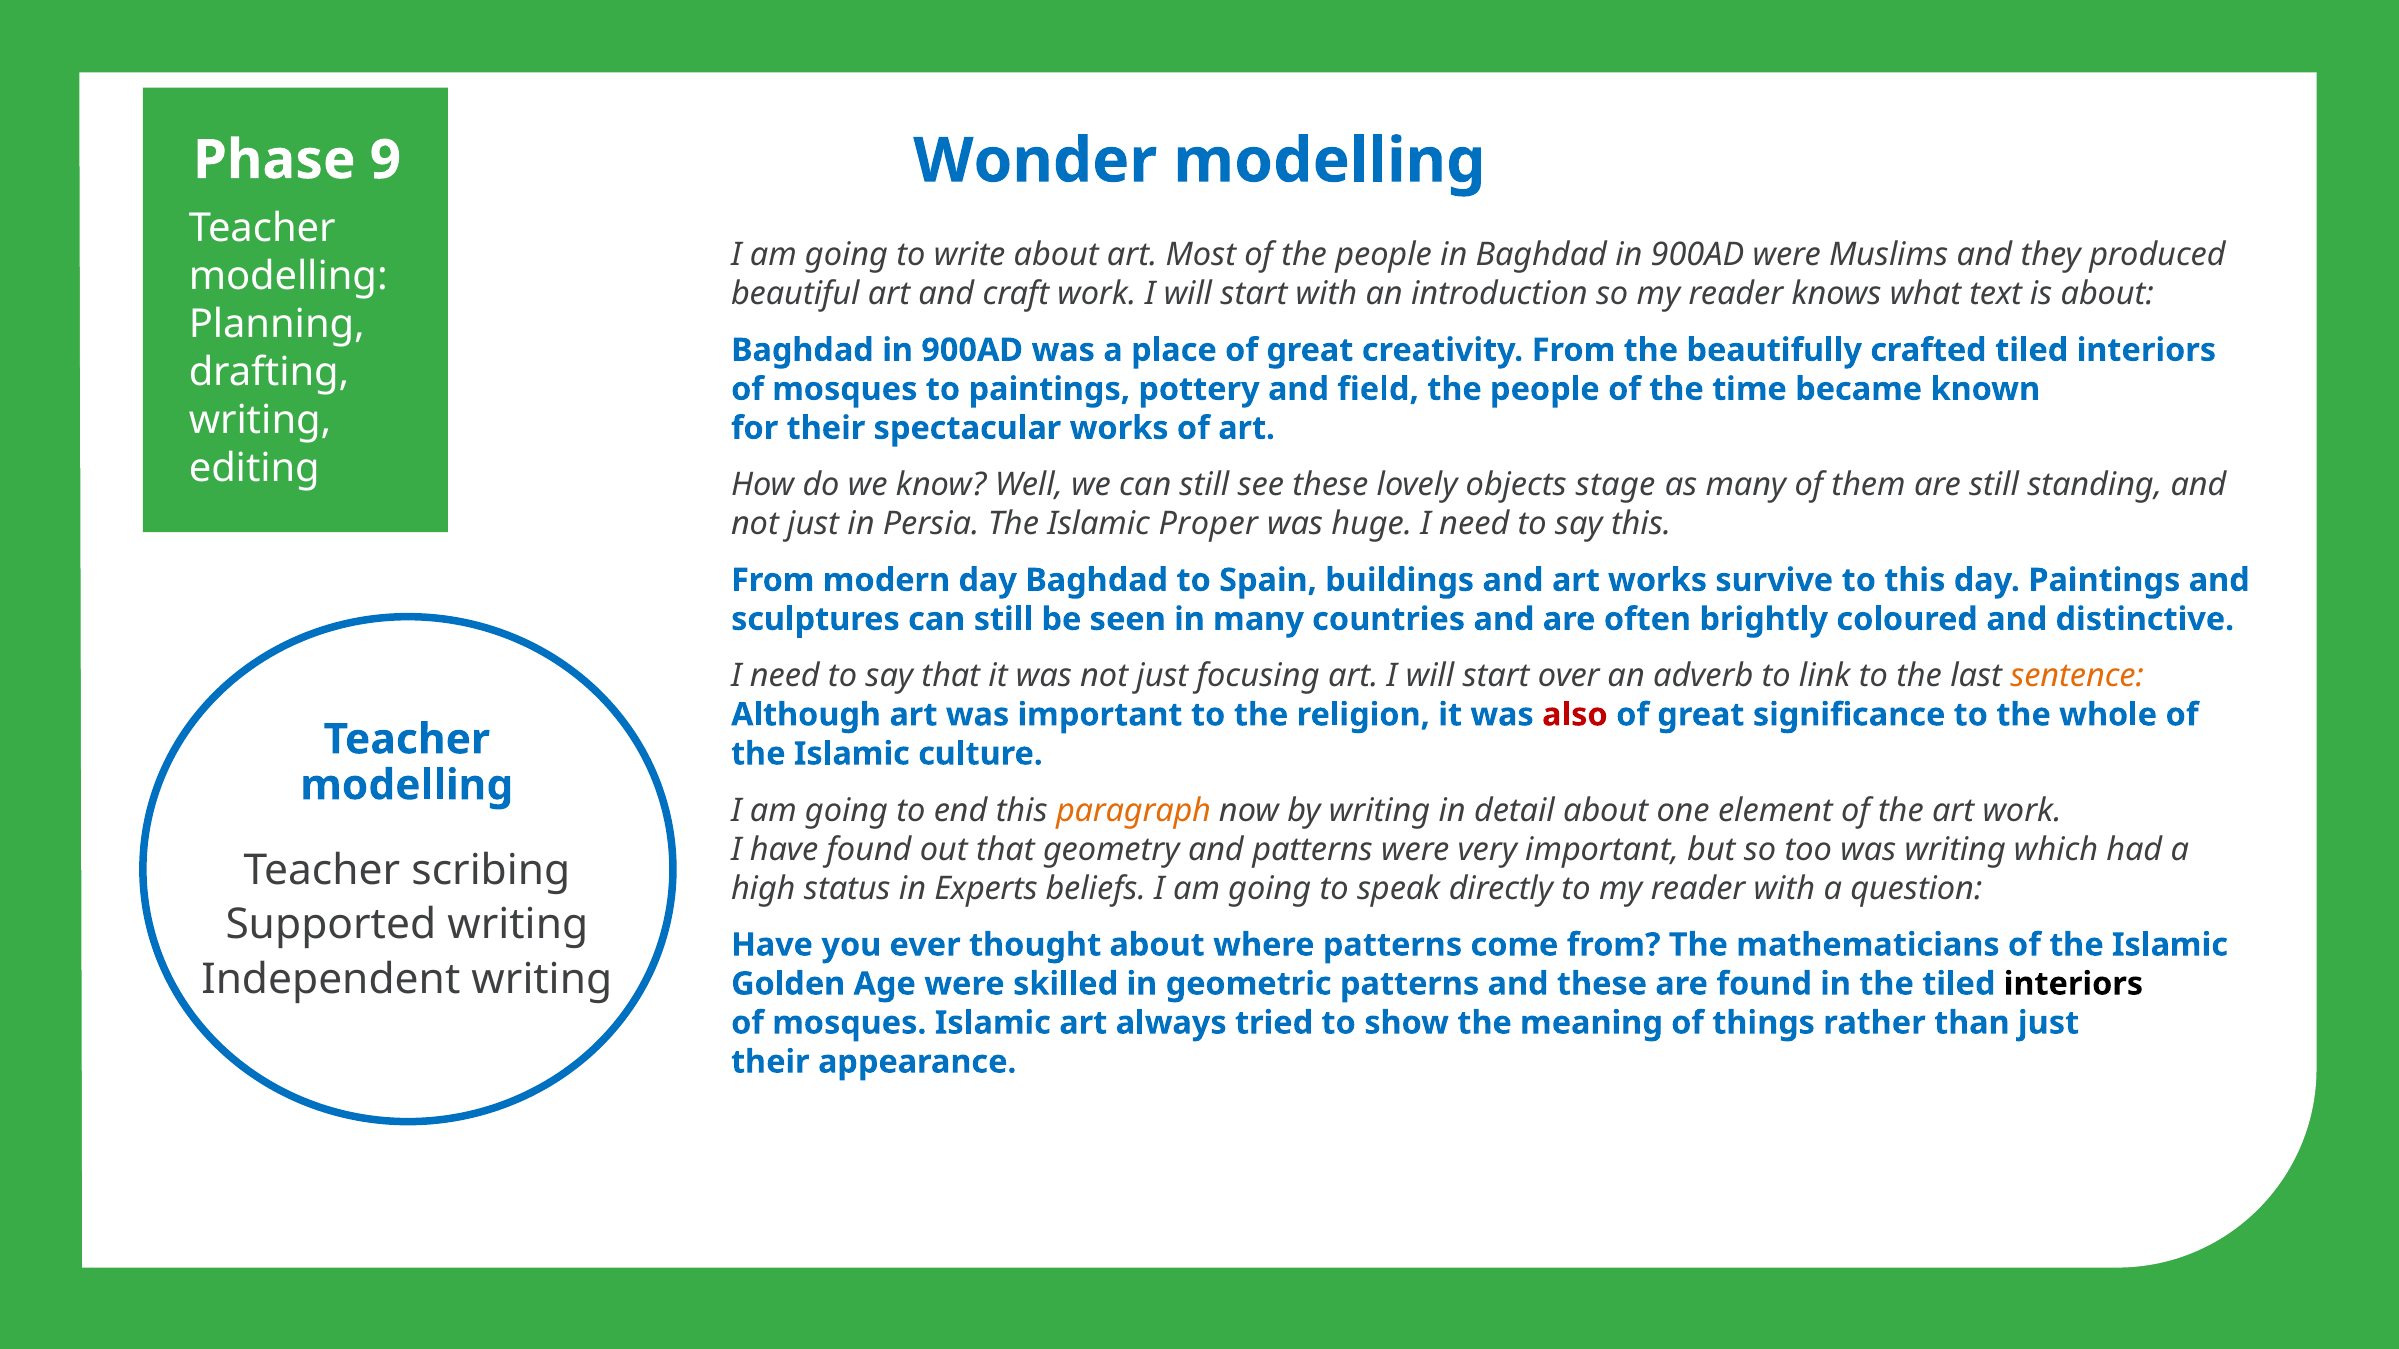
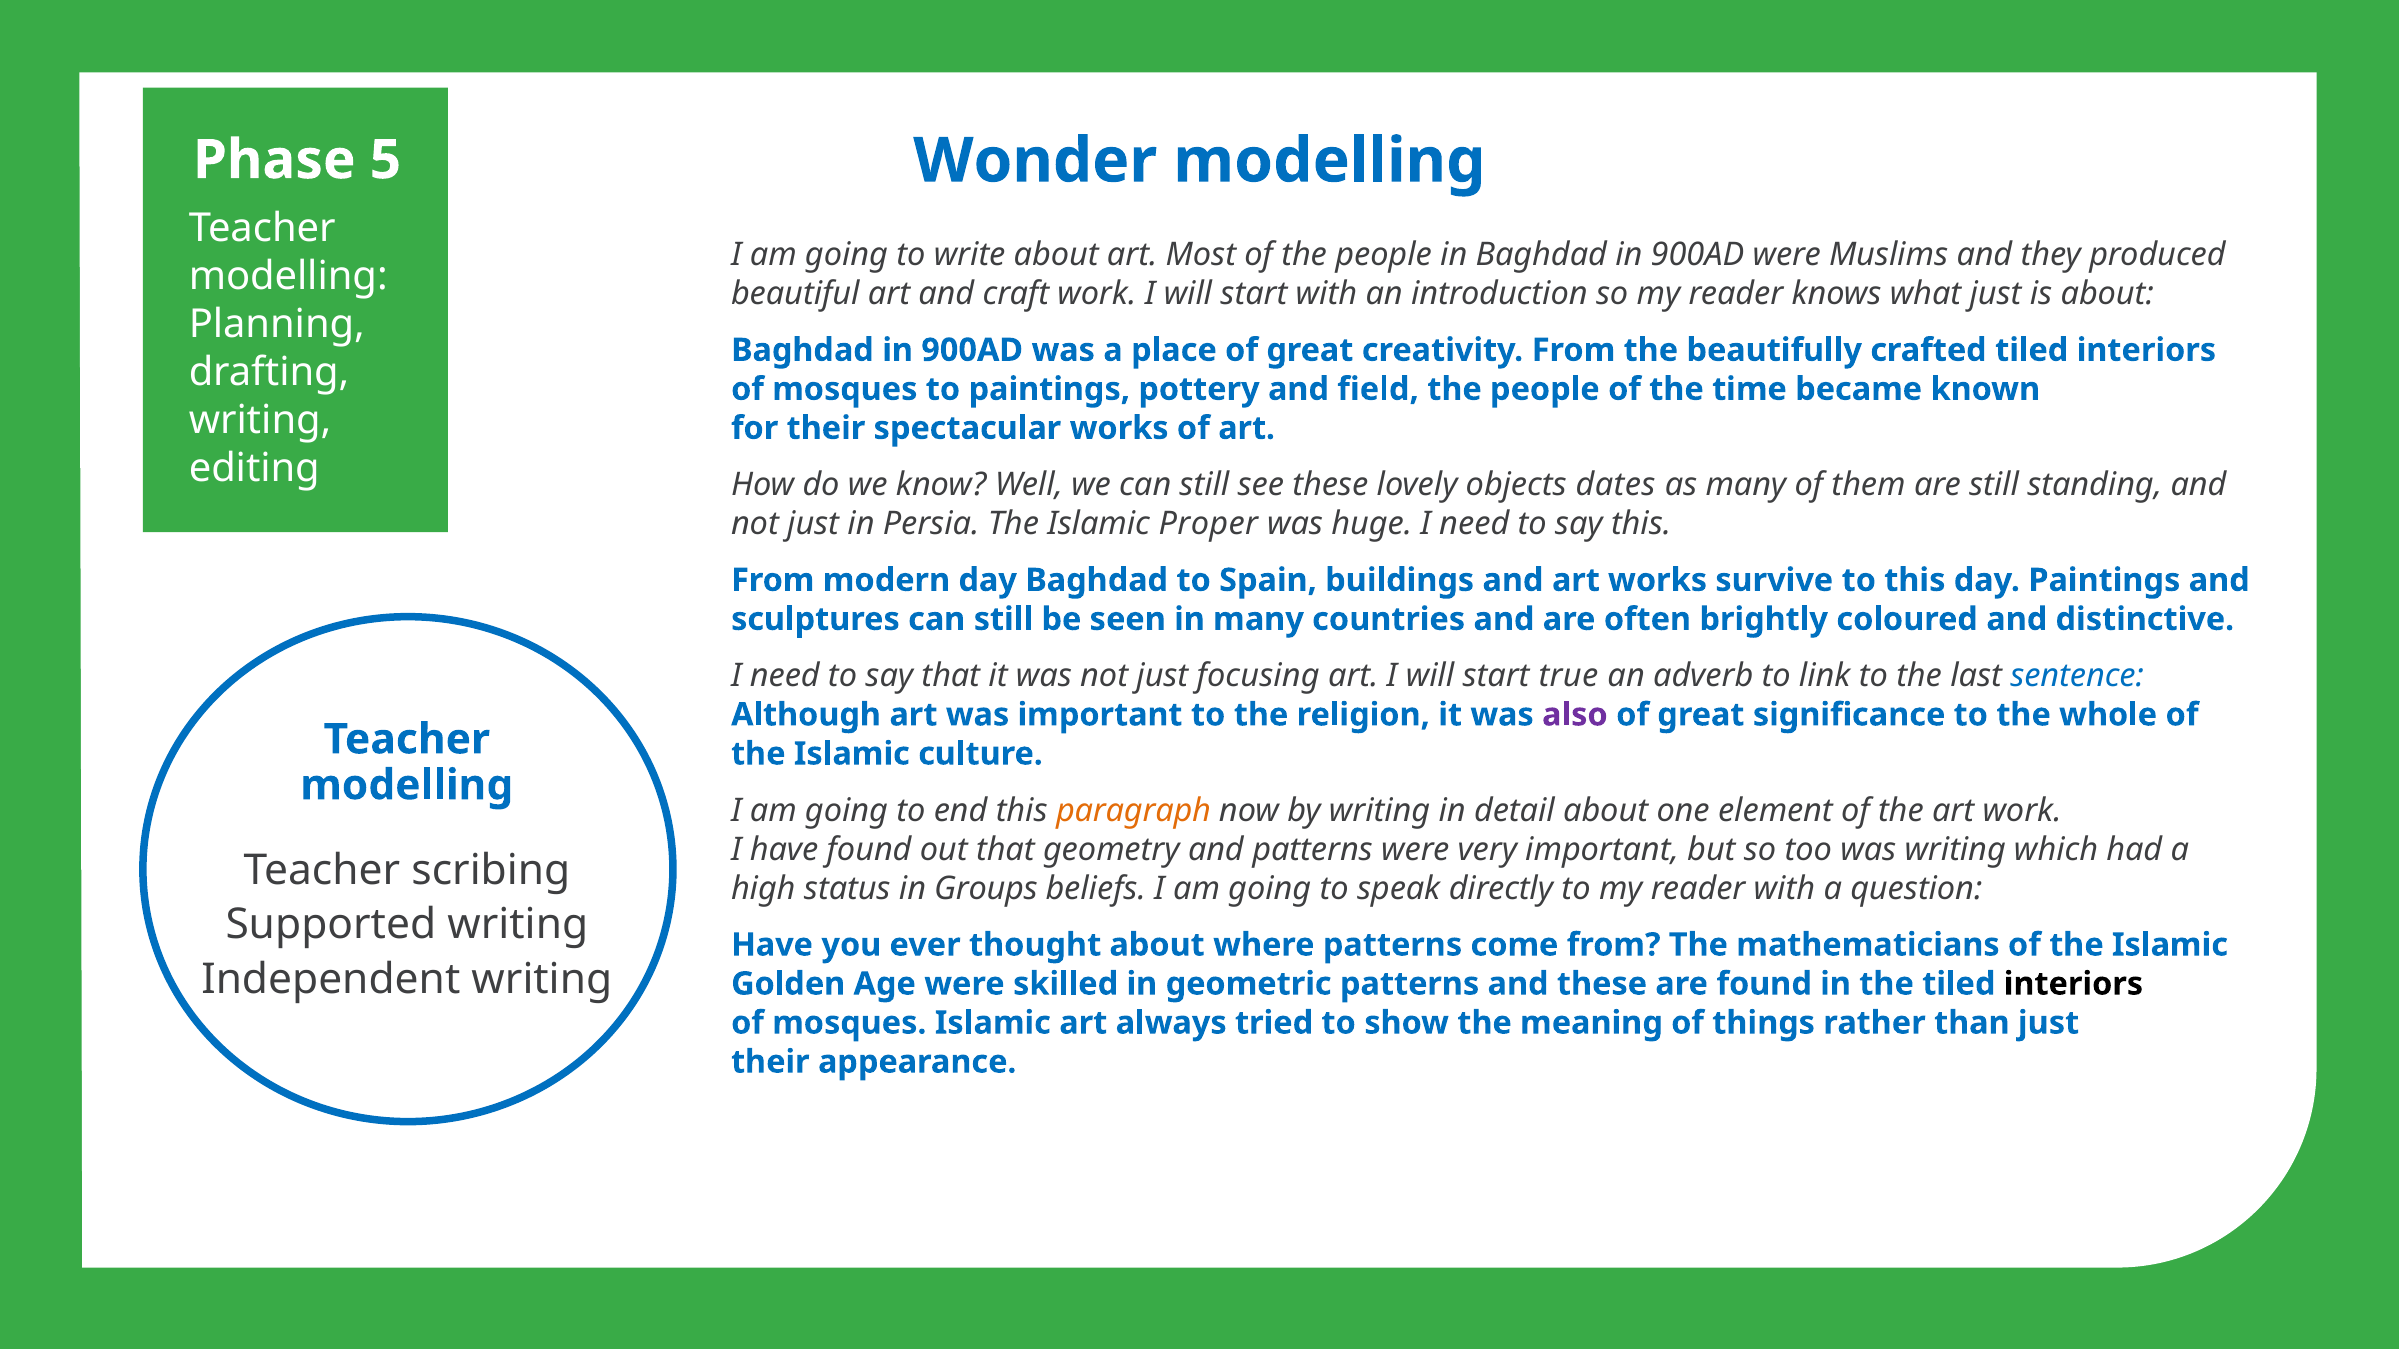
9: 9 -> 5 (385, 160)
what text: text -> just (1996, 294)
stage: stage -> dates (1616, 485)
over: over -> true (1568, 676)
sentence colour: orange -> blue (2077, 676)
also colour: red -> purple (1575, 715)
Experts: Experts -> Groups (986, 889)
